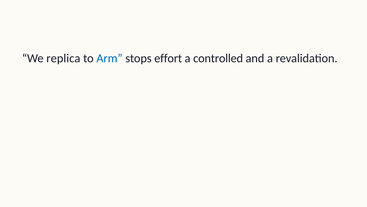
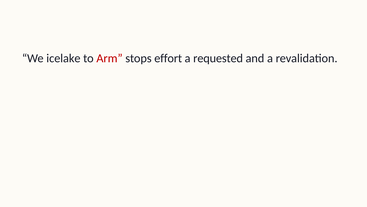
replica: replica -> icelake (63, 58)
Arm colour: blue -> red (109, 58)
controlled: controlled -> requested (218, 58)
